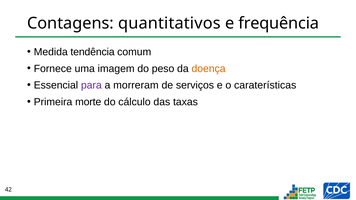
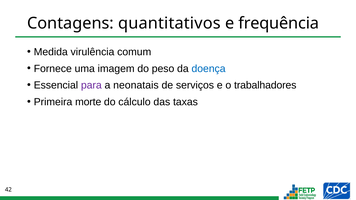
tendência: tendência -> virulência (92, 52)
doença colour: orange -> blue (209, 69)
morreram: morreram -> neonatais (136, 85)
caraterísticas: caraterísticas -> trabalhadores (265, 85)
